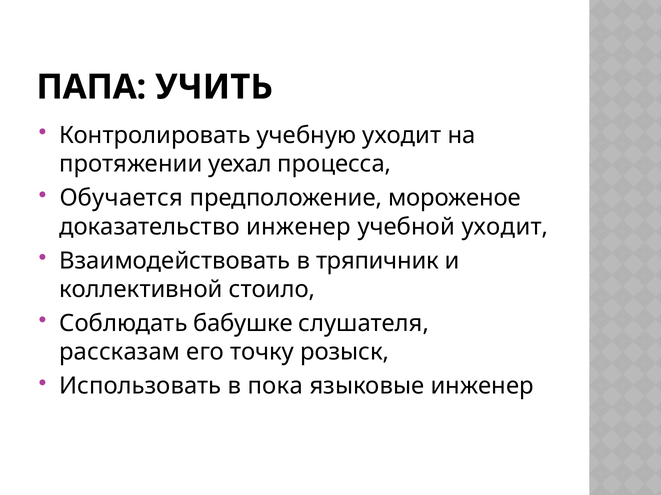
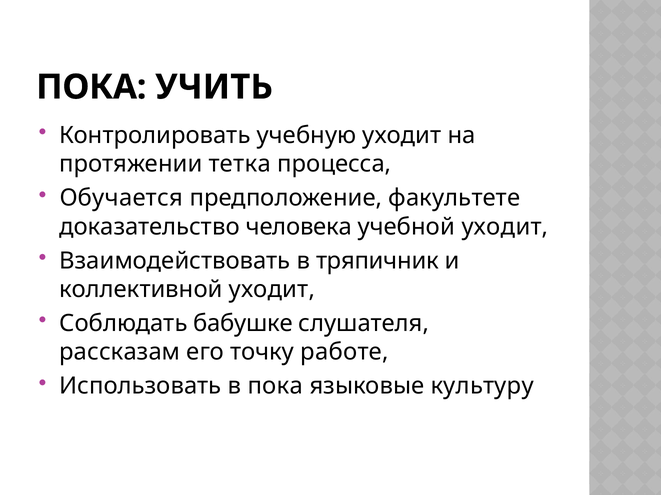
ПАПА: ПАПА -> ПОКА (91, 87)
уехал: уехал -> тетка (240, 164)
мороженое: мороженое -> факультете (454, 198)
доказательство инженер: инженер -> человека (299, 227)
коллективной стоило: стоило -> уходит (272, 290)
розыск: розыск -> работе (345, 353)
языковые инженер: инженер -> культуру (482, 387)
